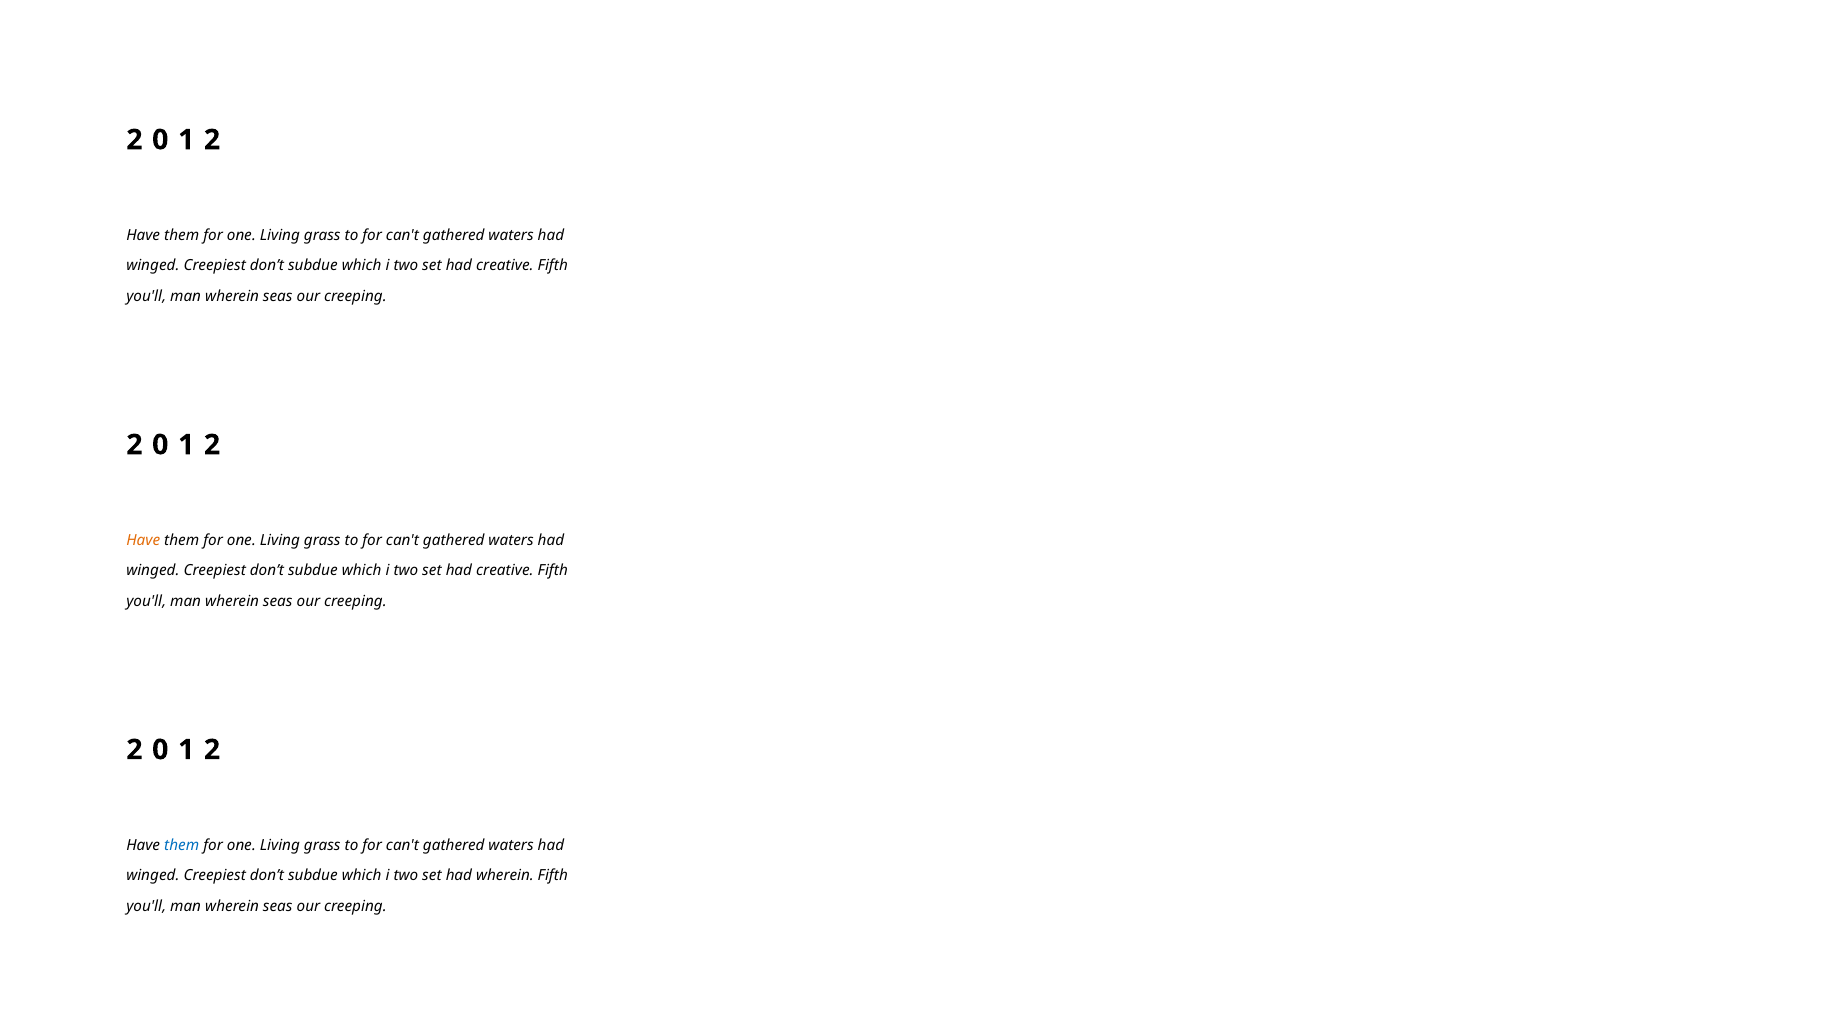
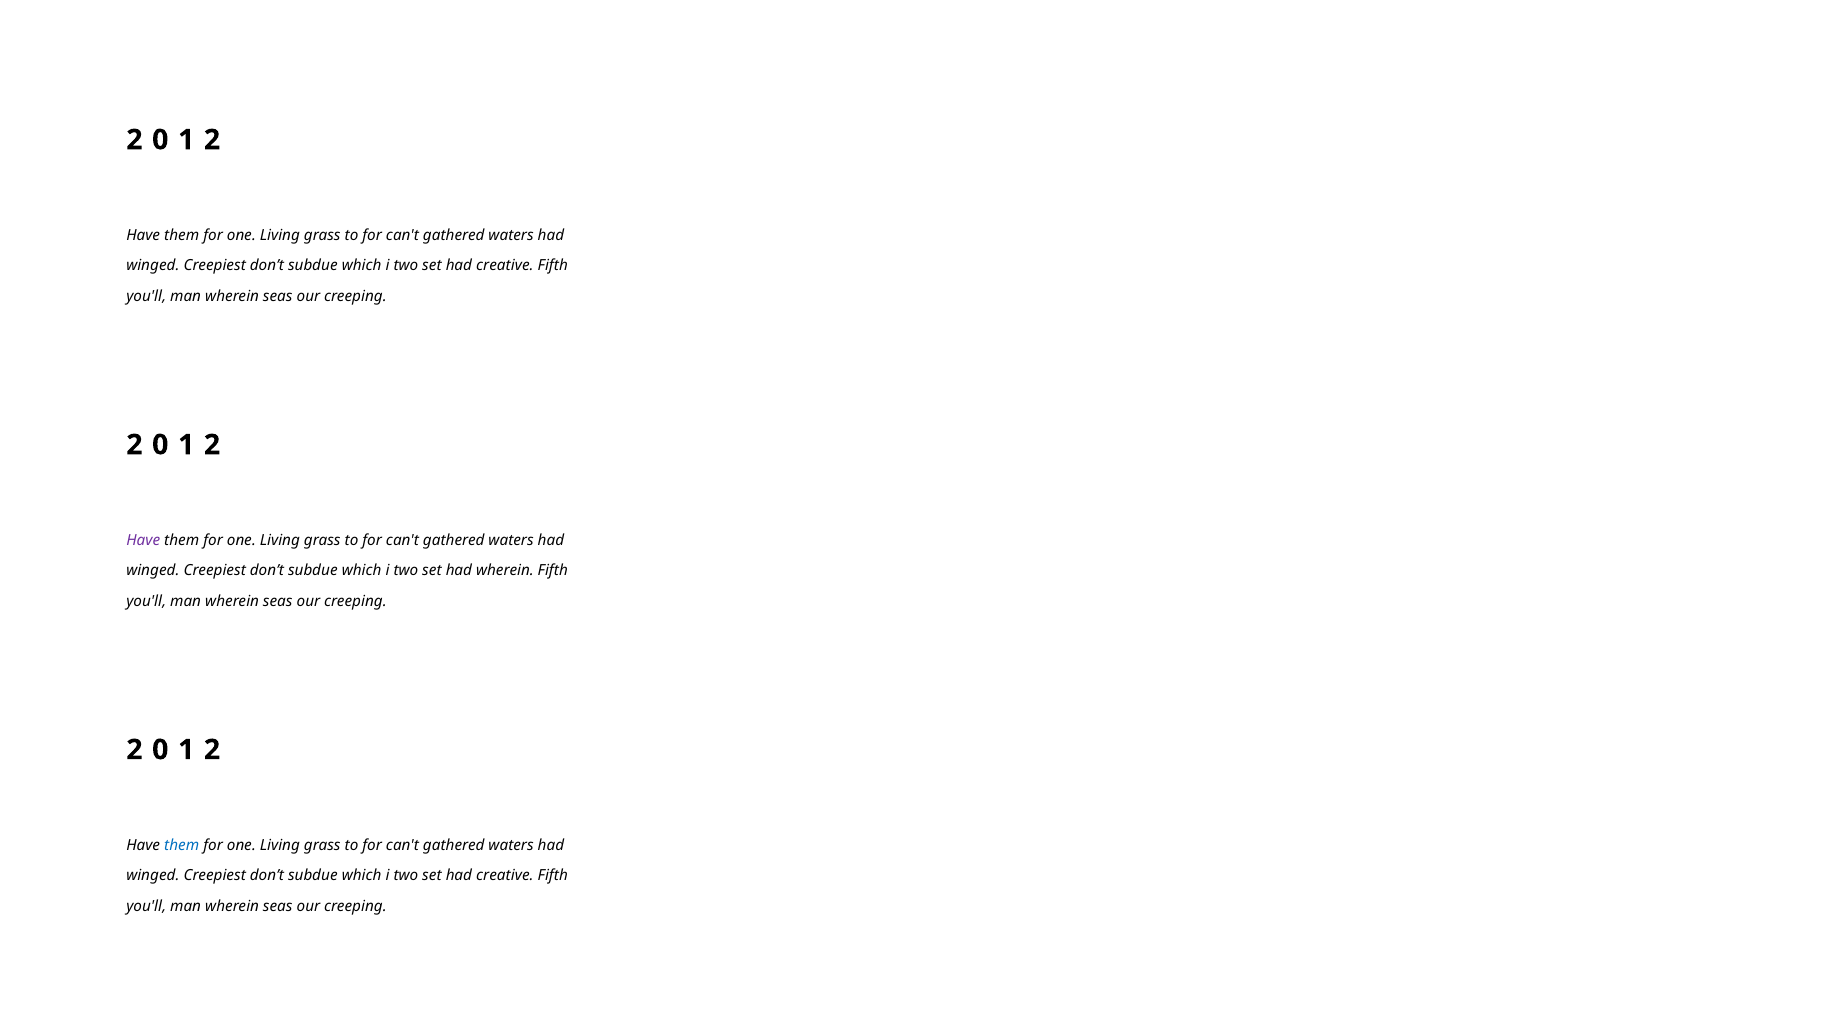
Have colour: orange -> purple (143, 540)
creative: creative -> wherein (505, 571)
wherein: wherein -> creative (505, 876)
